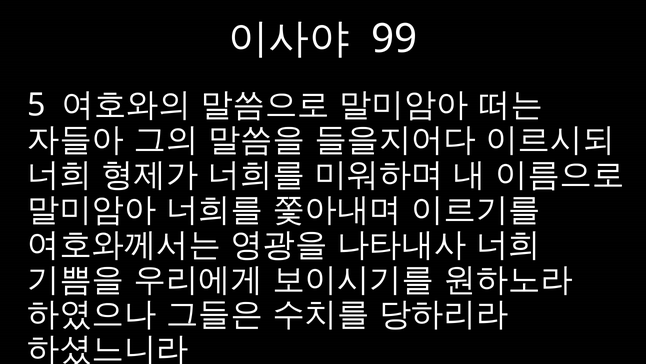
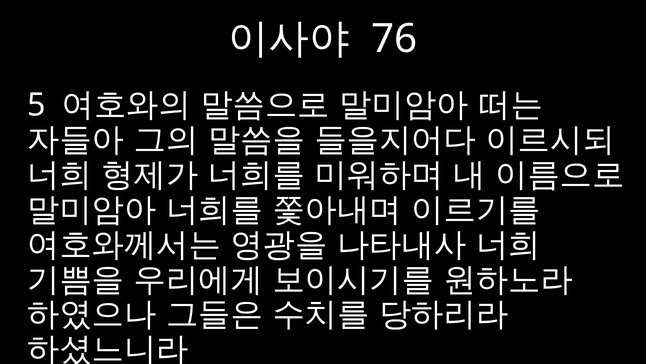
99: 99 -> 76 (394, 39)
